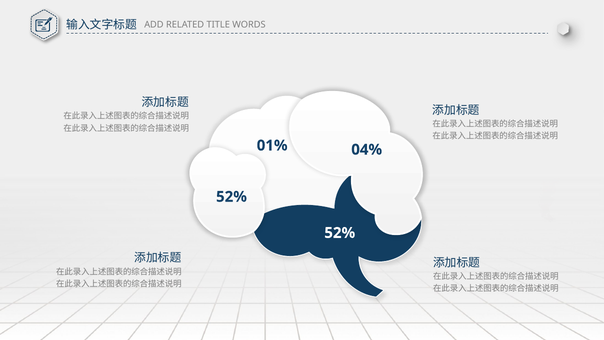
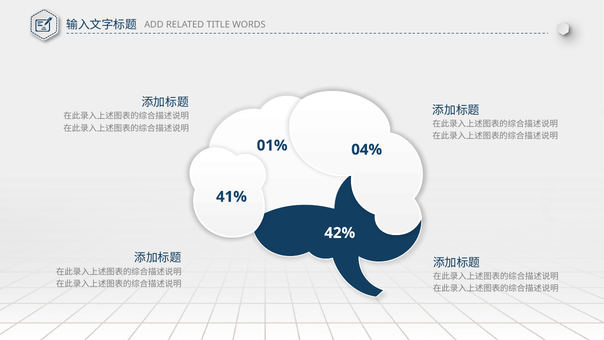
52%: 52% -> 41% (231, 197)
52%: 52% -> 42% (340, 233)
